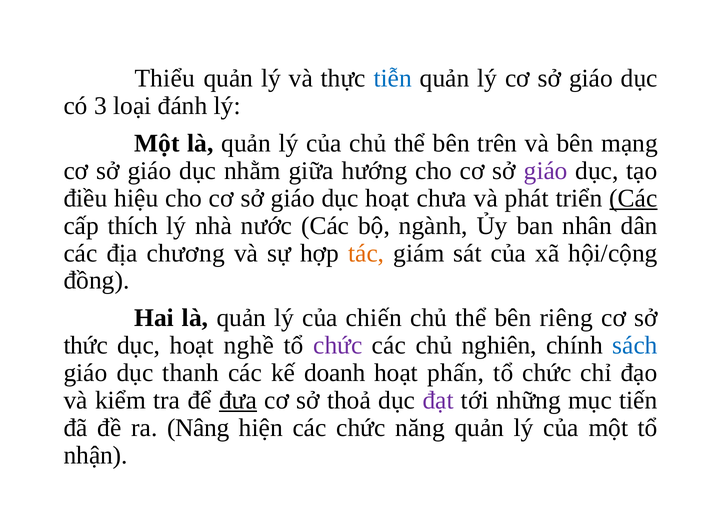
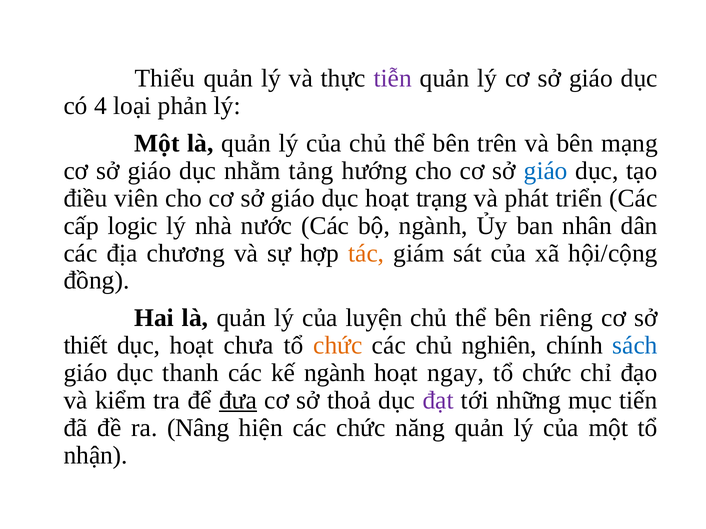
tiễn colour: blue -> purple (393, 78)
3: 3 -> 4 (100, 106)
đánh: đánh -> phản (183, 106)
giữa: giữa -> tảng (311, 171)
giáo colour: purple -> blue (546, 171)
hiệu: hiệu -> viên (136, 198)
chưa: chưa -> trạng (442, 198)
Các underline: present -> none (633, 198)
thích: thích -> logic (133, 226)
chiến: chiến -> luyện (374, 318)
thức: thức -> thiết (86, 346)
nghề: nghề -> chưa (249, 346)
chức colour: purple -> orange (338, 346)
kế doanh: doanh -> ngành (335, 373)
phấn: phấn -> ngay (456, 373)
